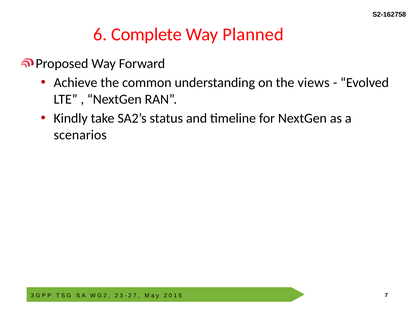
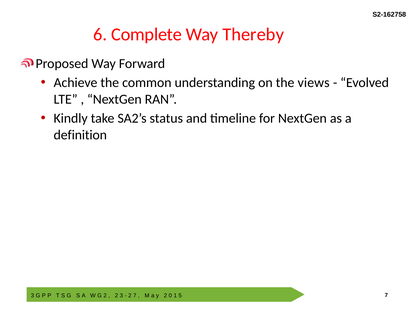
Planned: Planned -> Thereby (253, 35)
scenarios: scenarios -> definition (80, 135)
